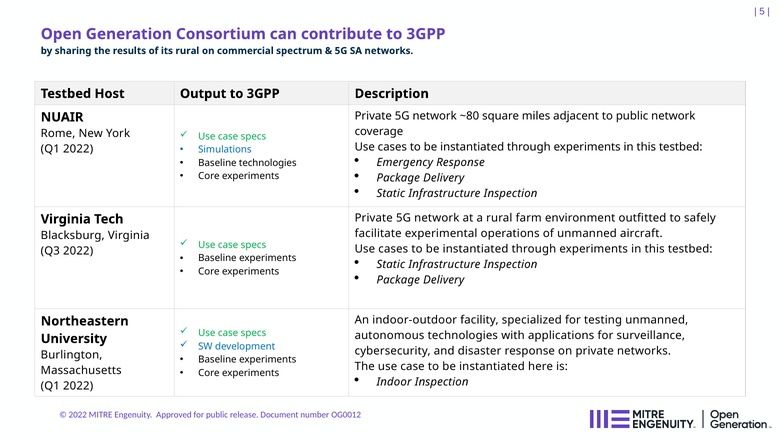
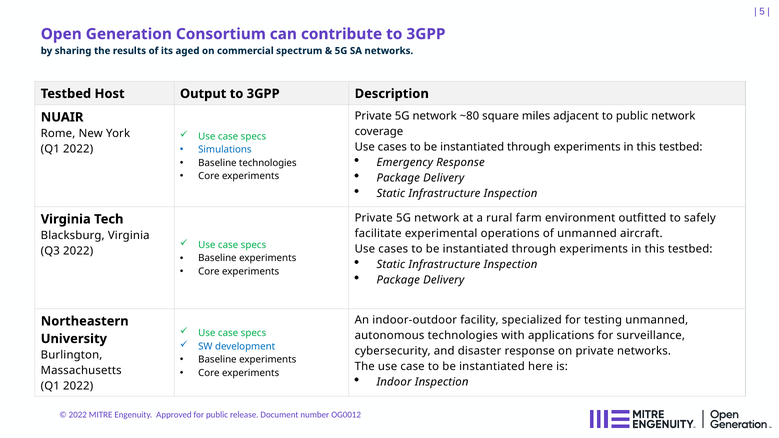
its rural: rural -> aged (187, 51)
